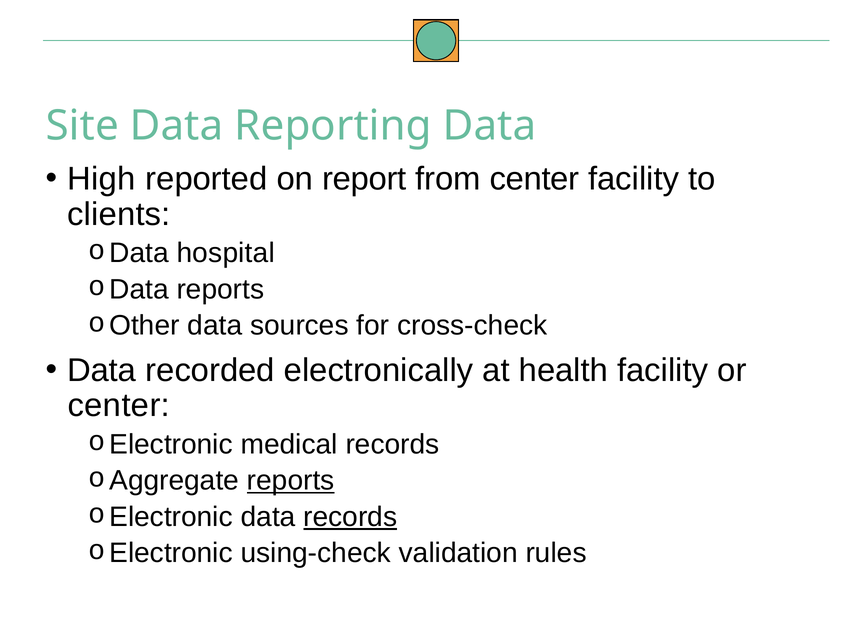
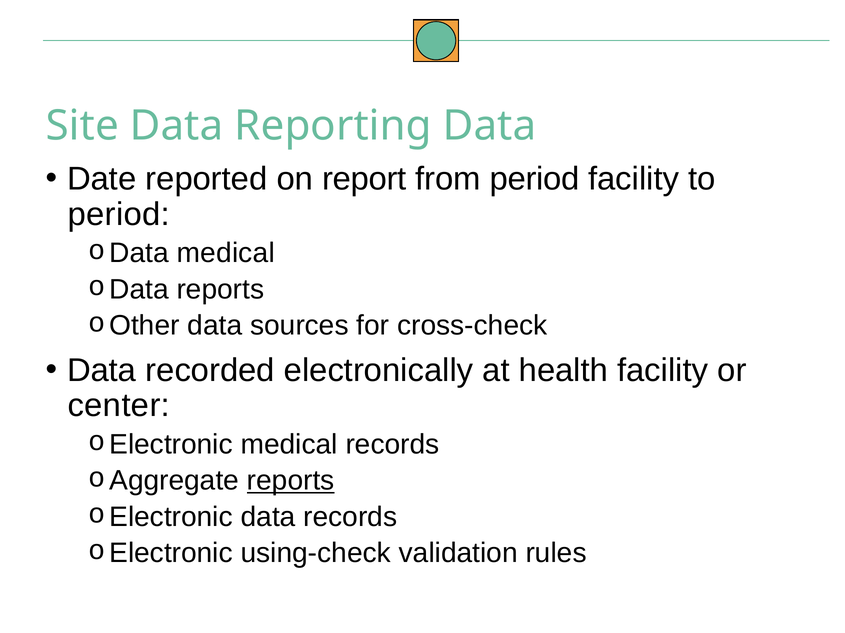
High: High -> Date (102, 179)
from center: center -> period (535, 179)
clients: clients -> period (119, 215)
hospital: hospital -> medical (226, 253)
records underline: present -> none (350, 517)
